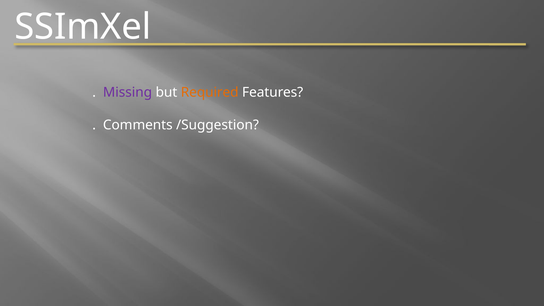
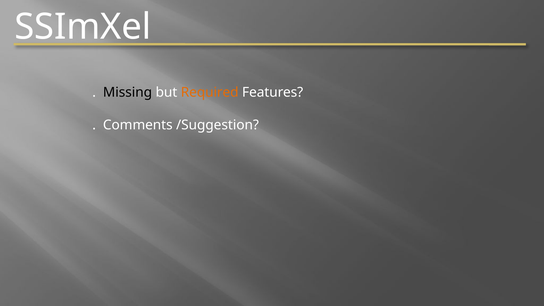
Missing colour: purple -> black (128, 92)
